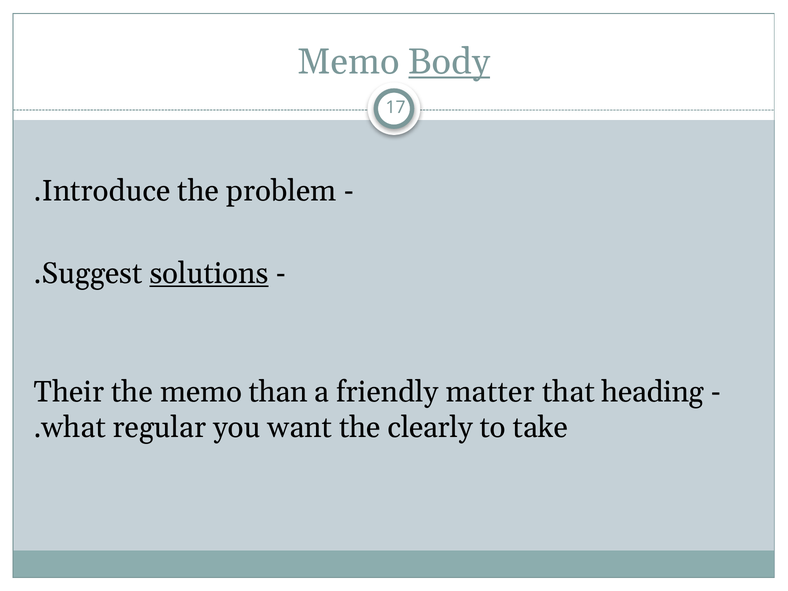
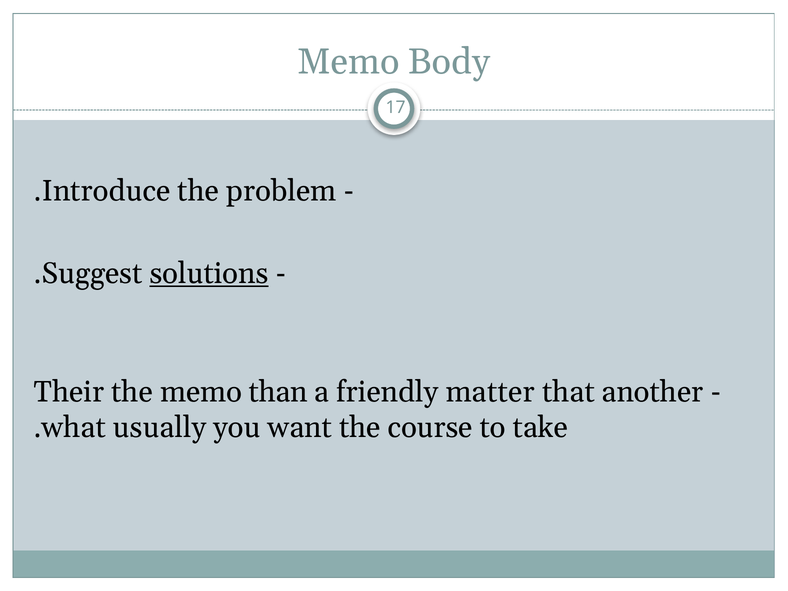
Body underline: present -> none (449, 62)
heading: heading -> another (653, 392)
regular: regular -> usually (159, 427)
clearly: clearly -> course (430, 427)
